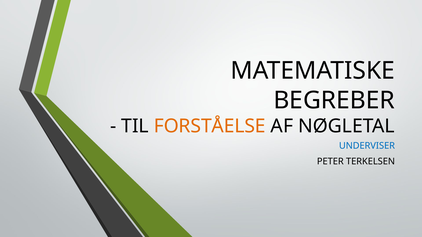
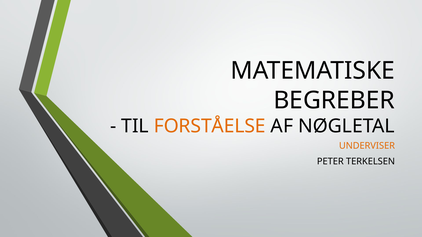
UNDERVISER colour: blue -> orange (367, 146)
